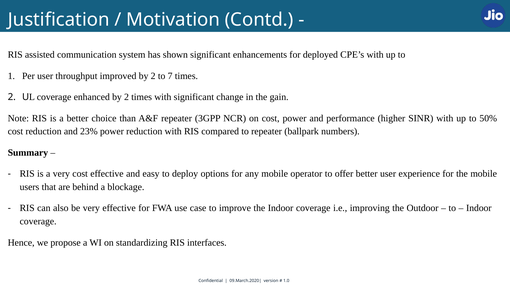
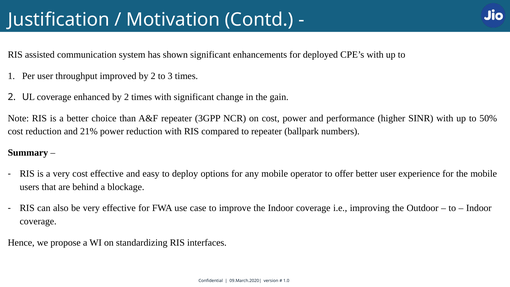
7: 7 -> 3 (170, 76)
23%: 23% -> 21% (89, 131)
